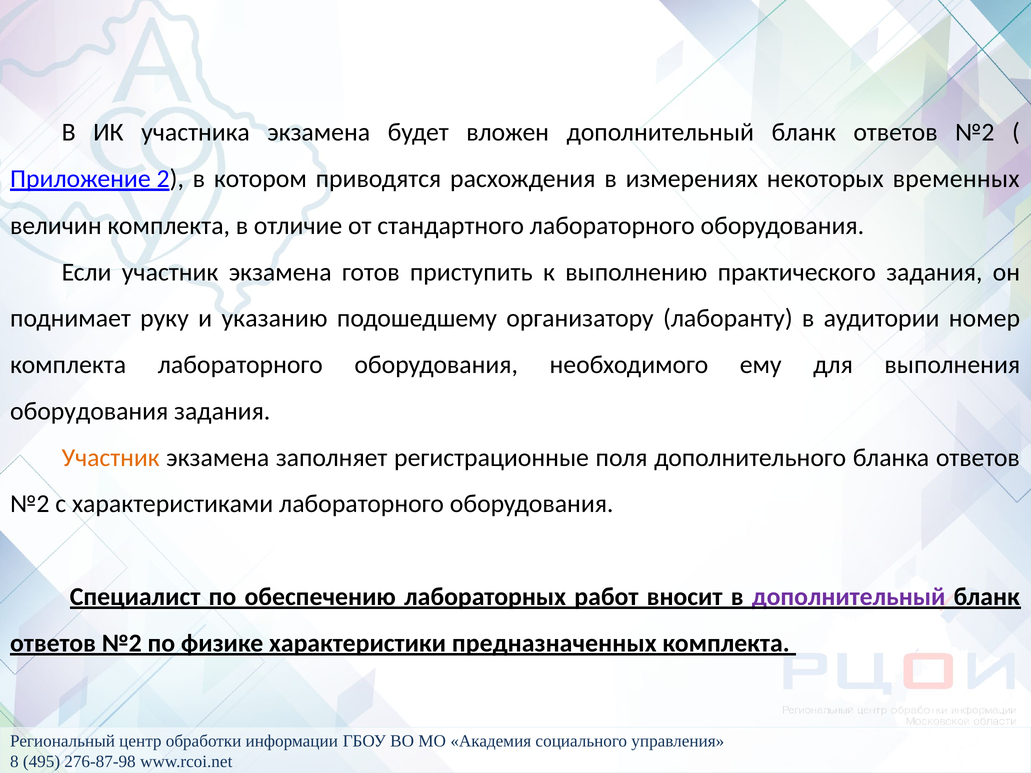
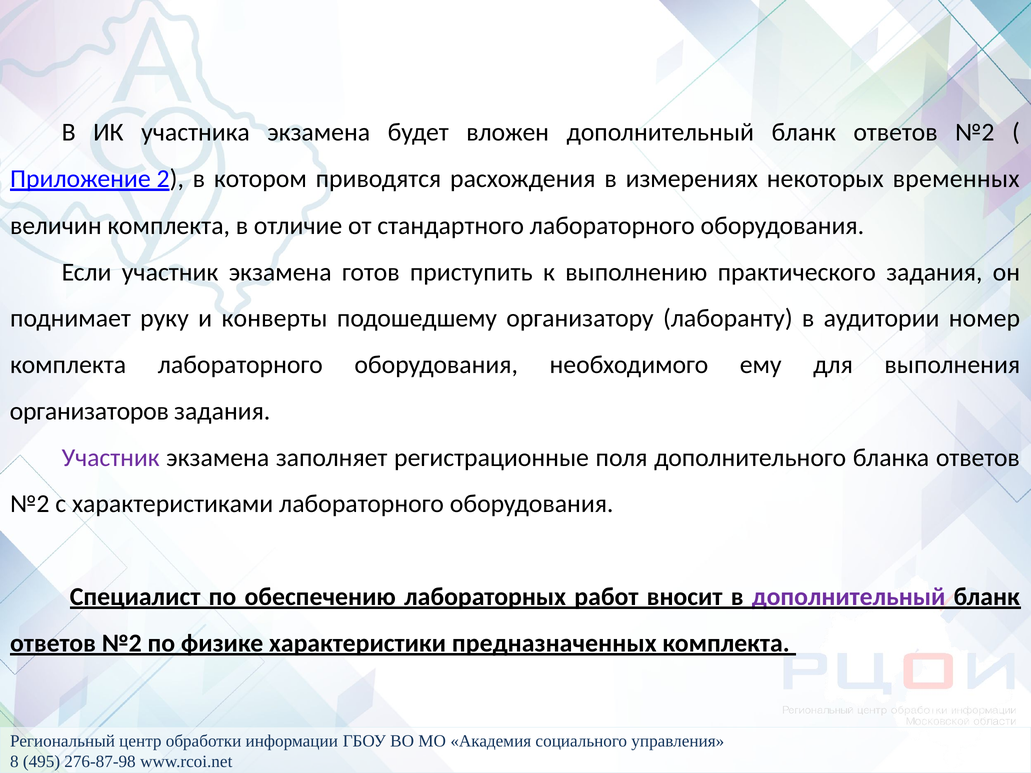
указанию: указанию -> конверты (274, 318)
оборудования: оборудования -> организаторов (89, 411)
Участник colour: orange -> purple (111, 458)
